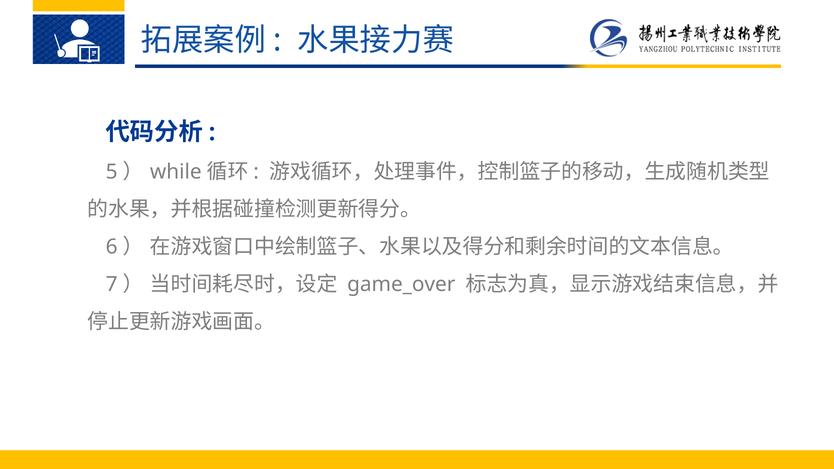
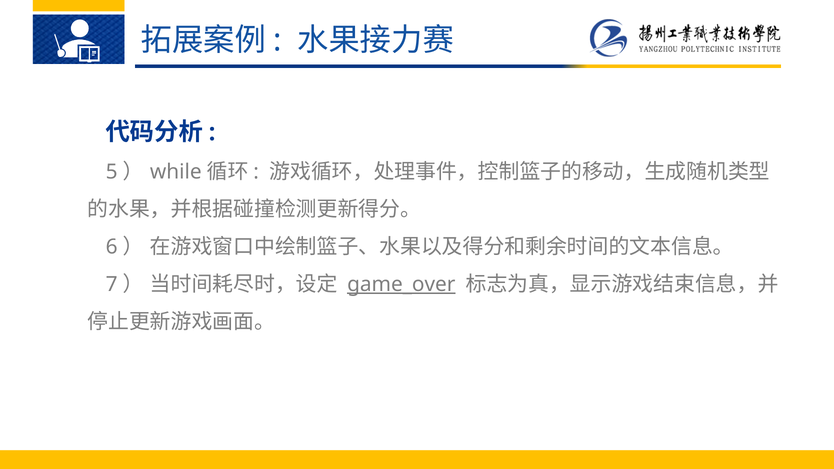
game_over underline: none -> present (401, 284)
